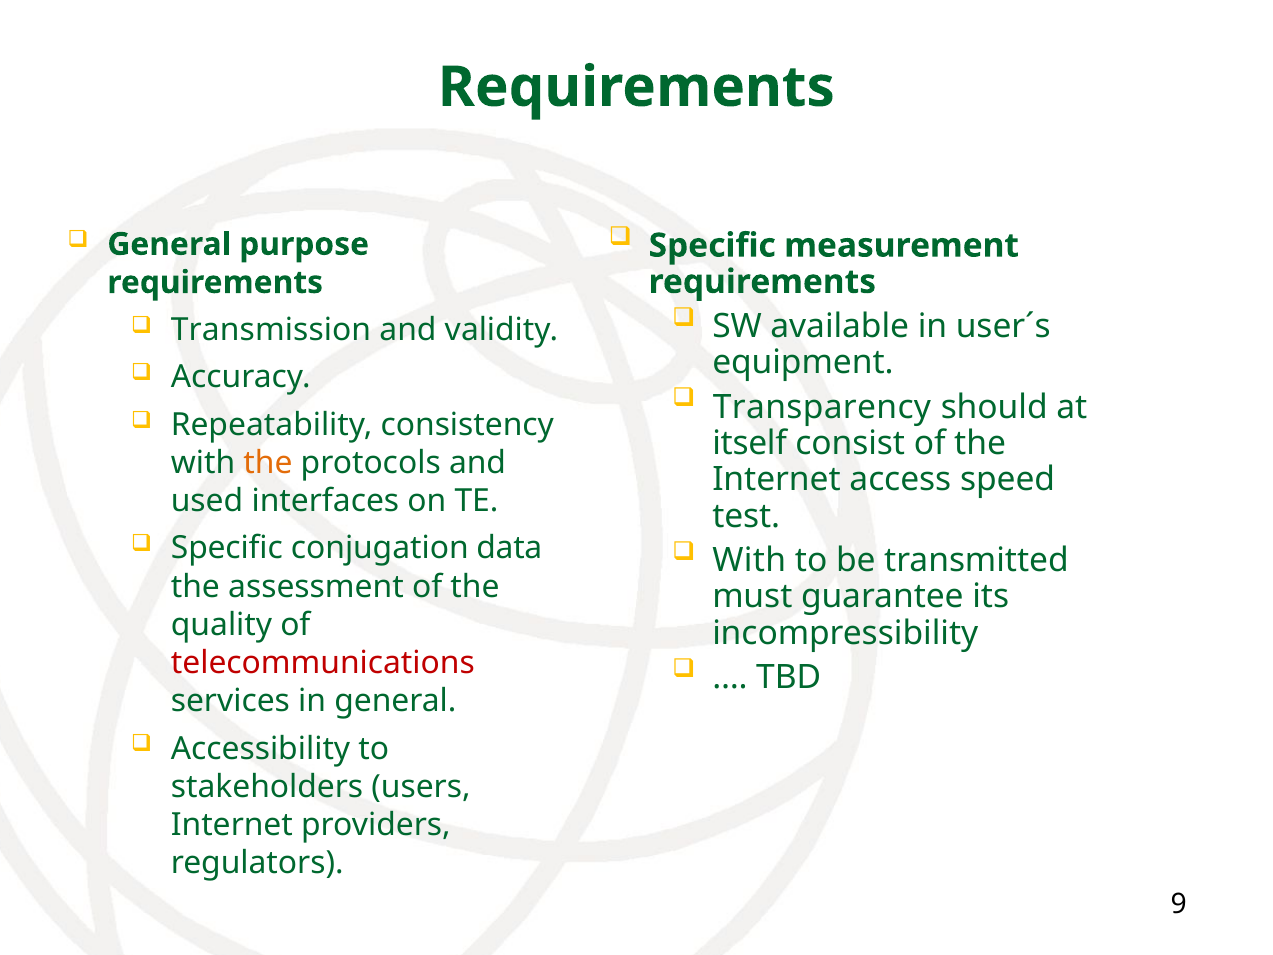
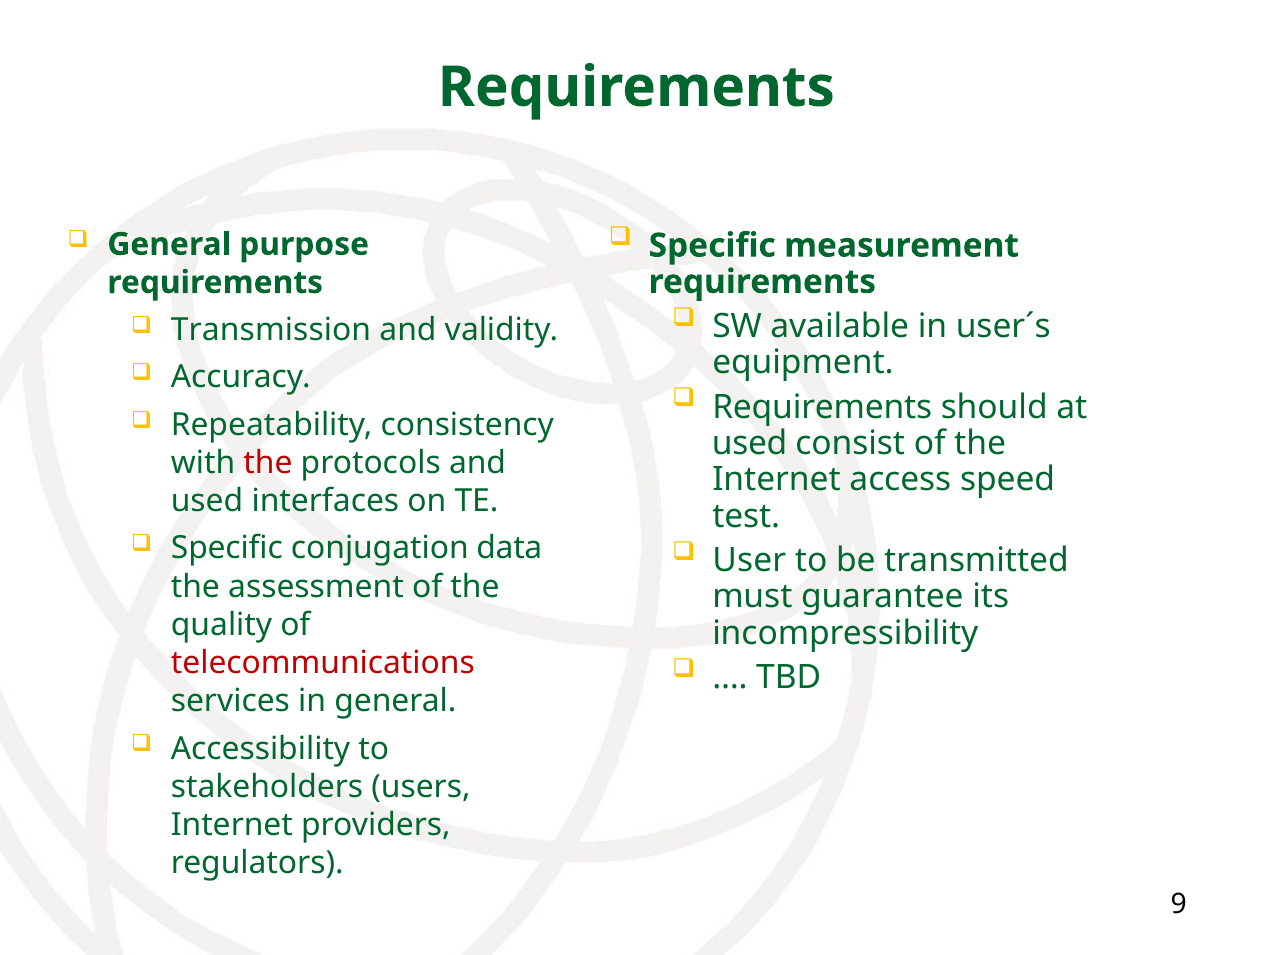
Transparency: Transparency -> Requirements (822, 407)
itself: itself -> used (750, 443)
the colour: orange -> red (268, 463)
With: With -> User (749, 560)
